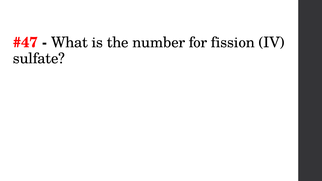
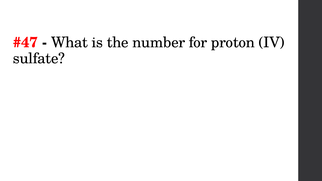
fission: fission -> proton (233, 43)
